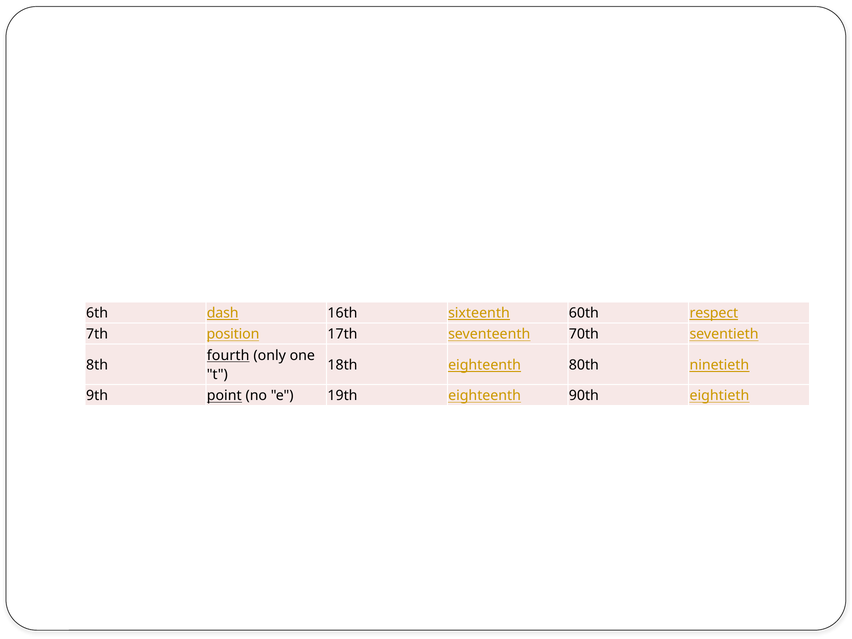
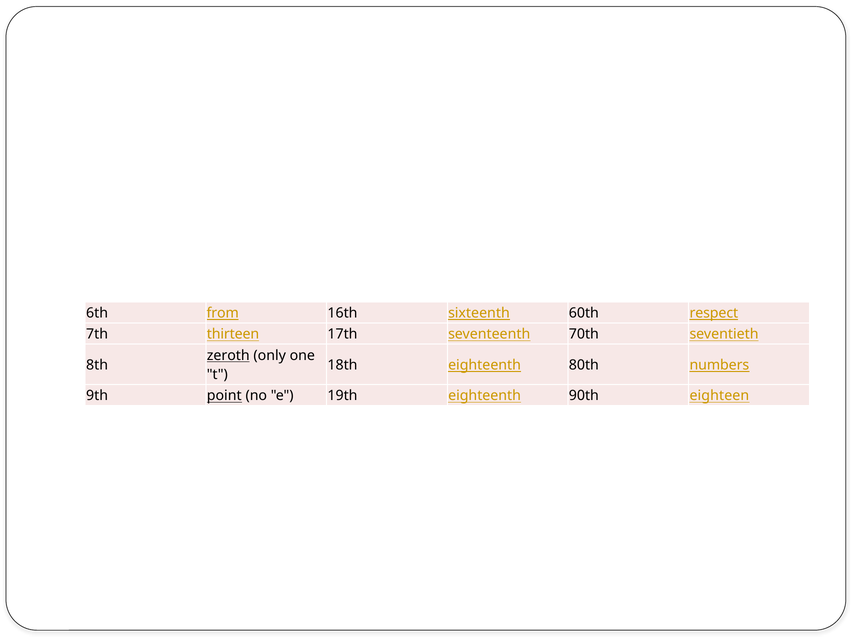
dash: dash -> from (223, 313)
position: position -> thirteen (233, 334)
fourth: fourth -> zeroth (228, 355)
ninetieth: ninetieth -> numbers (719, 365)
eightieth: eightieth -> eighteen (719, 396)
